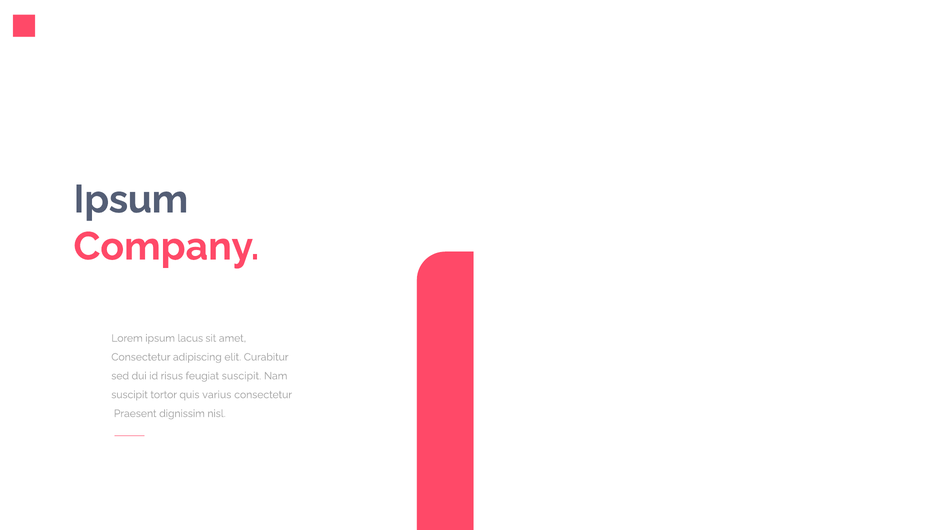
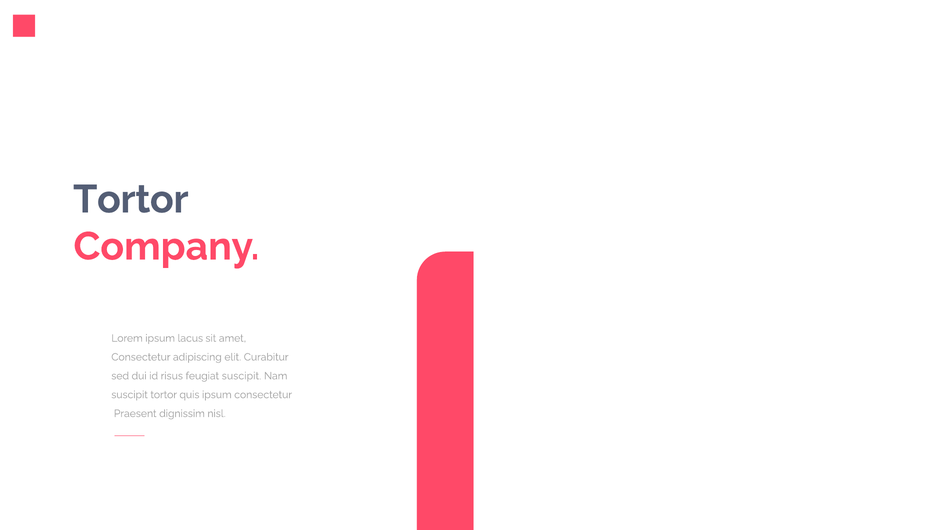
Ipsum: Ipsum -> Tortor (131, 200)
quis varius: varius -> ipsum (217, 395)
